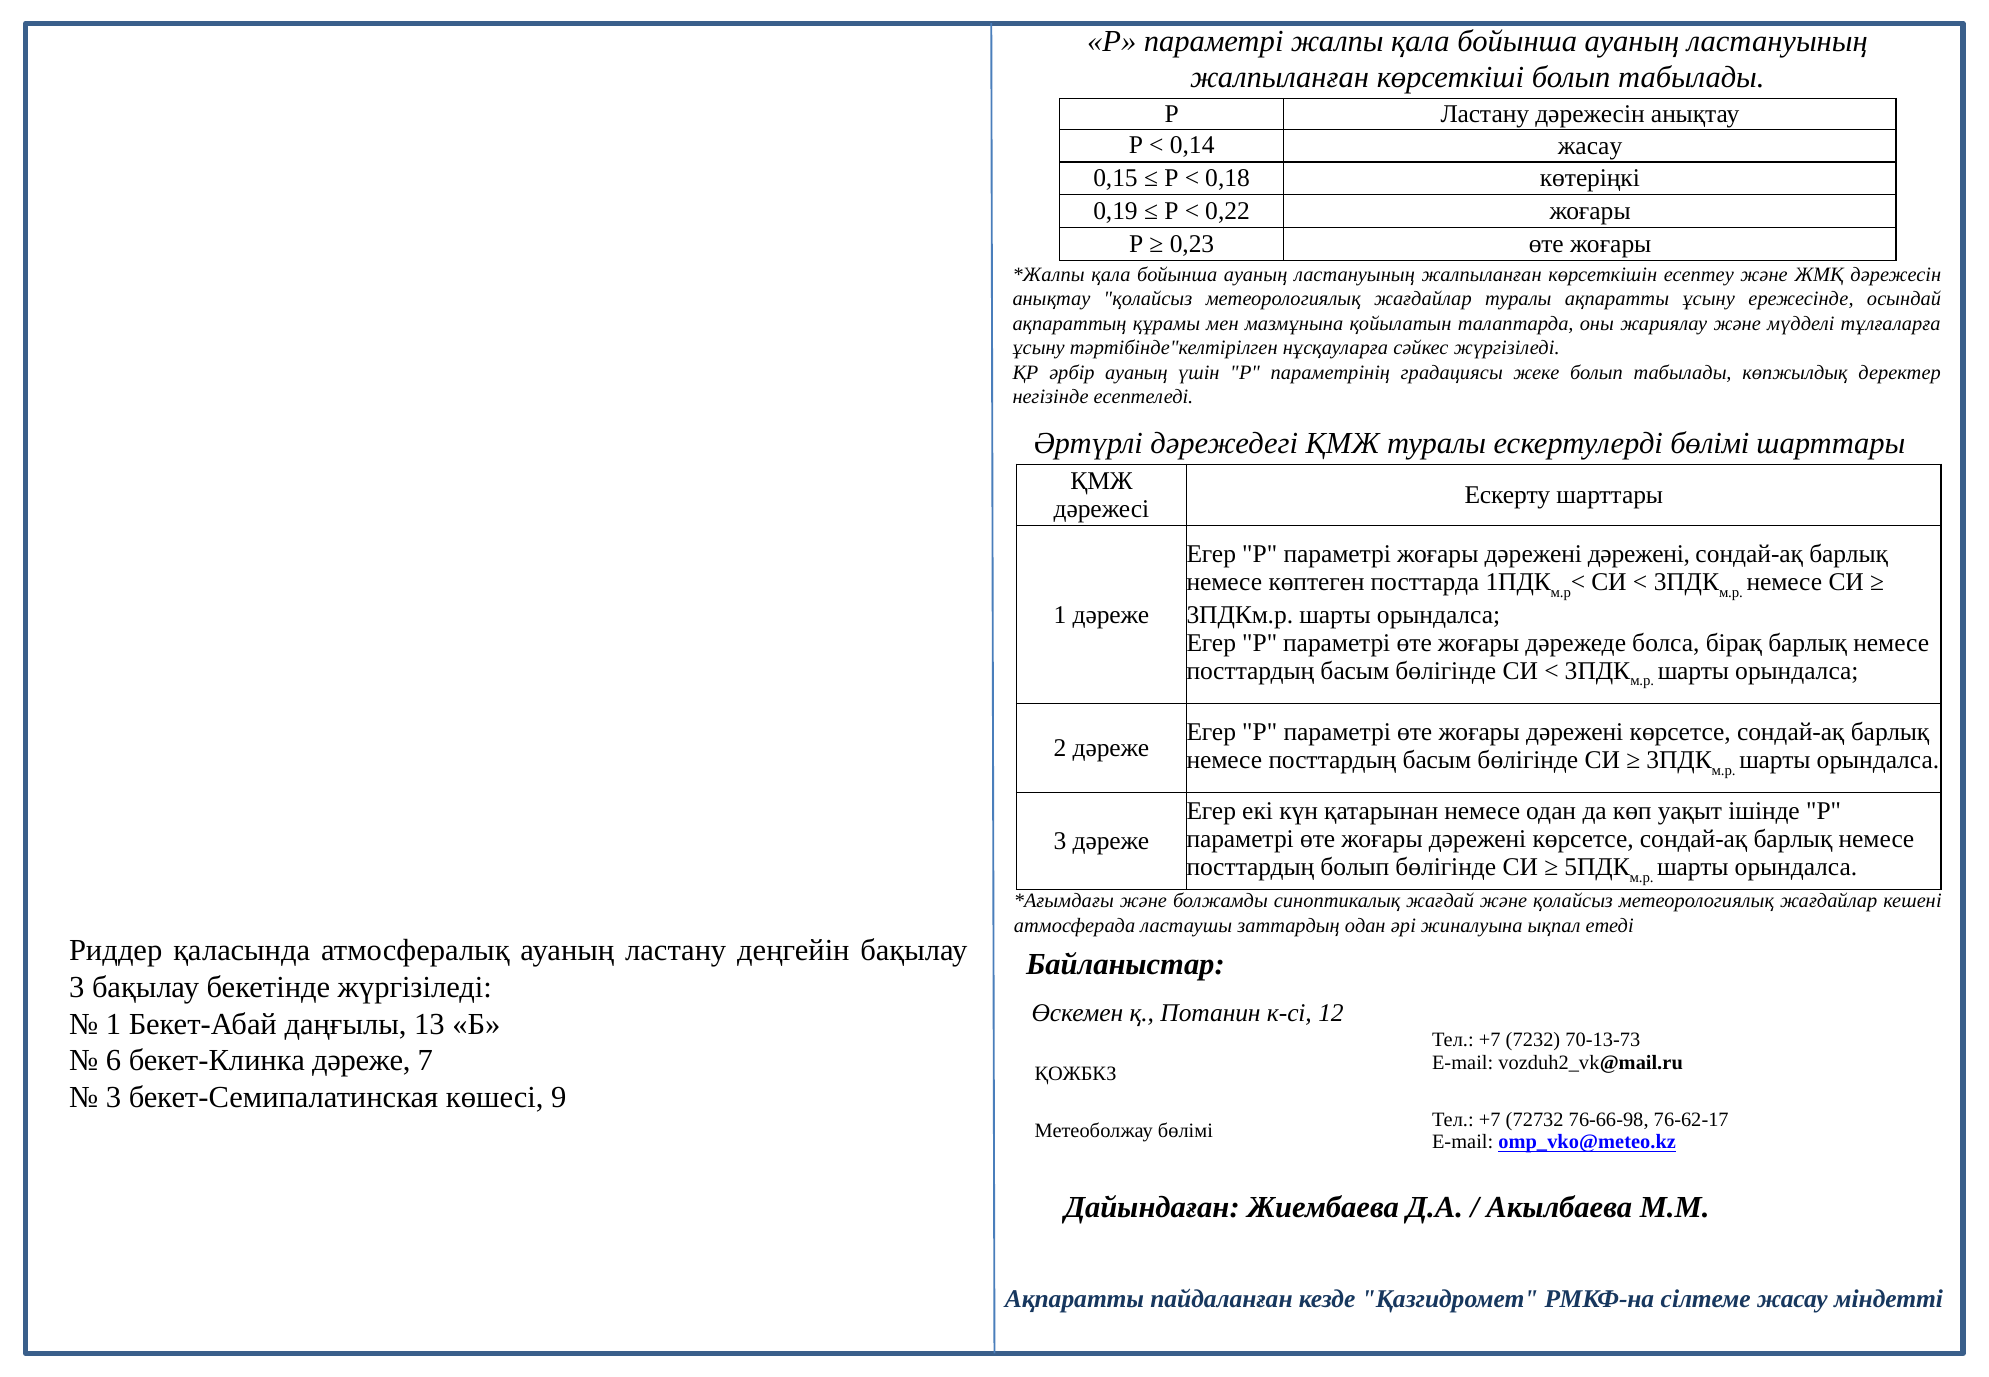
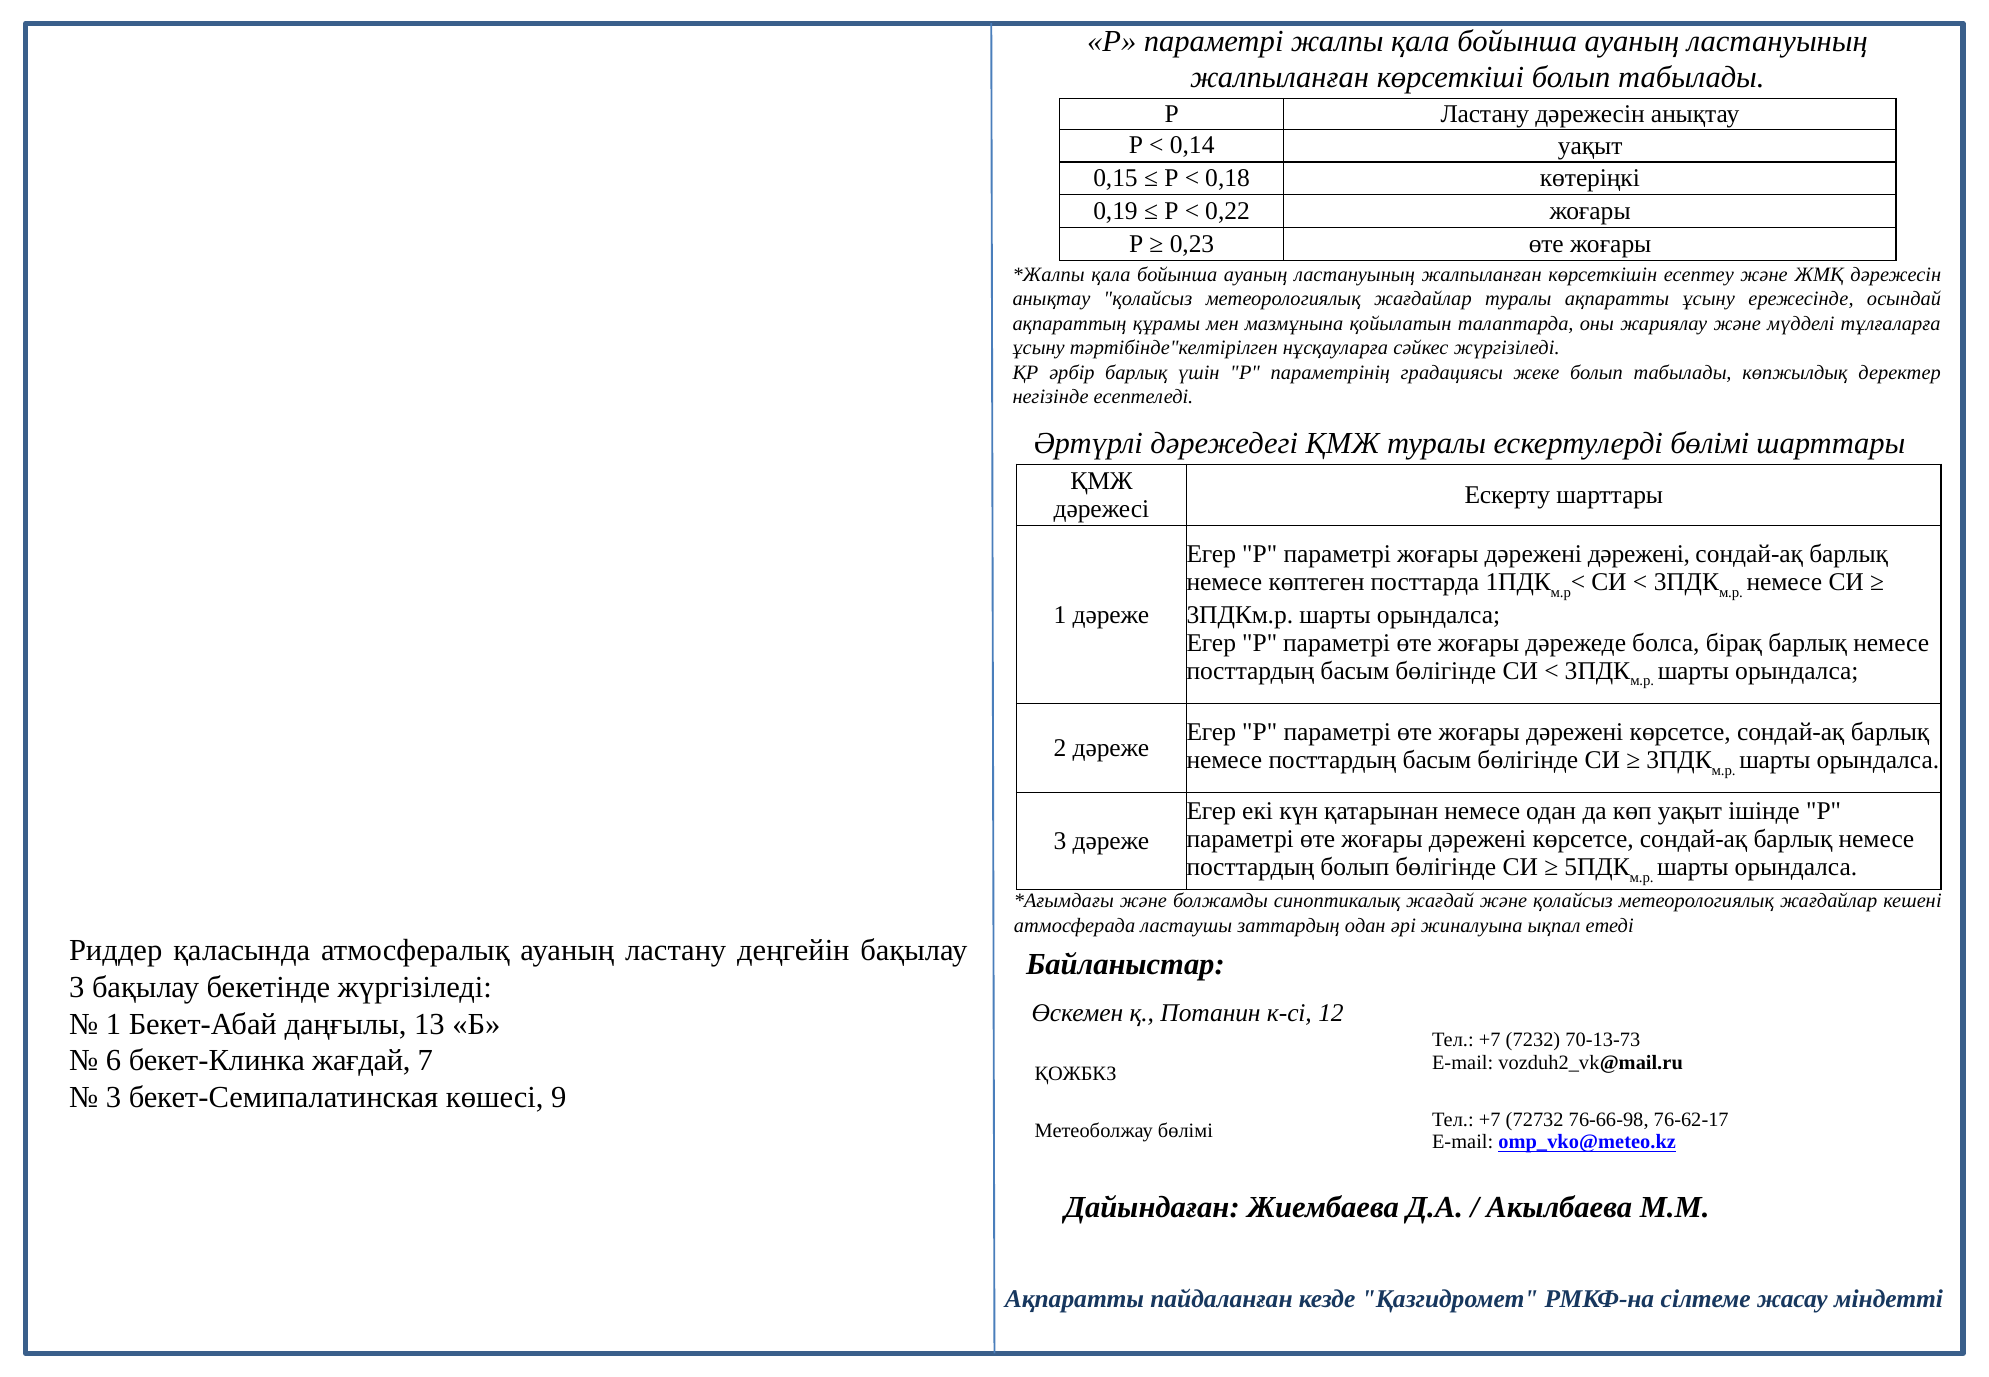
0,14 жасау: жасау -> уақыт (1590, 146)
әрбір ауаның: ауаның -> барлық (1136, 372)
бекет-Клинка дәреже: дәреже -> жағдай (361, 1061)
